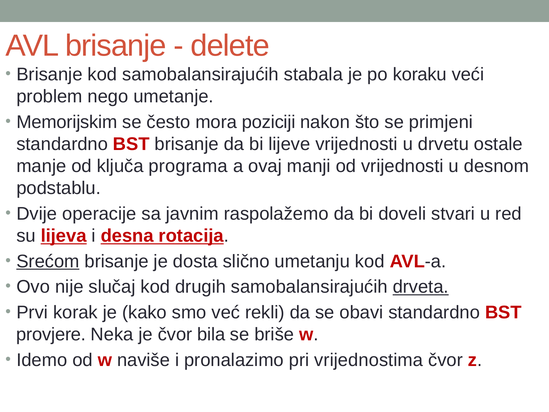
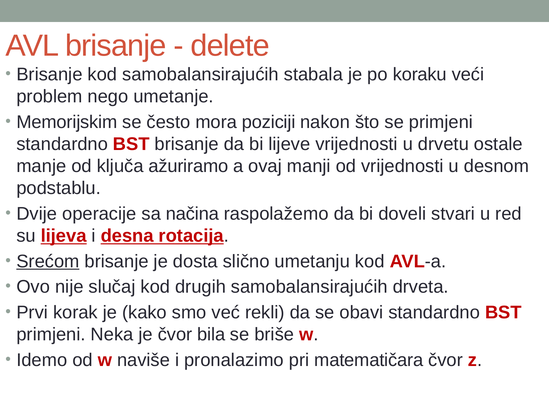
programa: programa -> ažuriramo (188, 166)
javnim: javnim -> načina (192, 214)
drveta underline: present -> none (421, 287)
provjere: provjere -> primjeni (51, 334)
vrijednostima: vrijednostima -> matematičara (369, 360)
